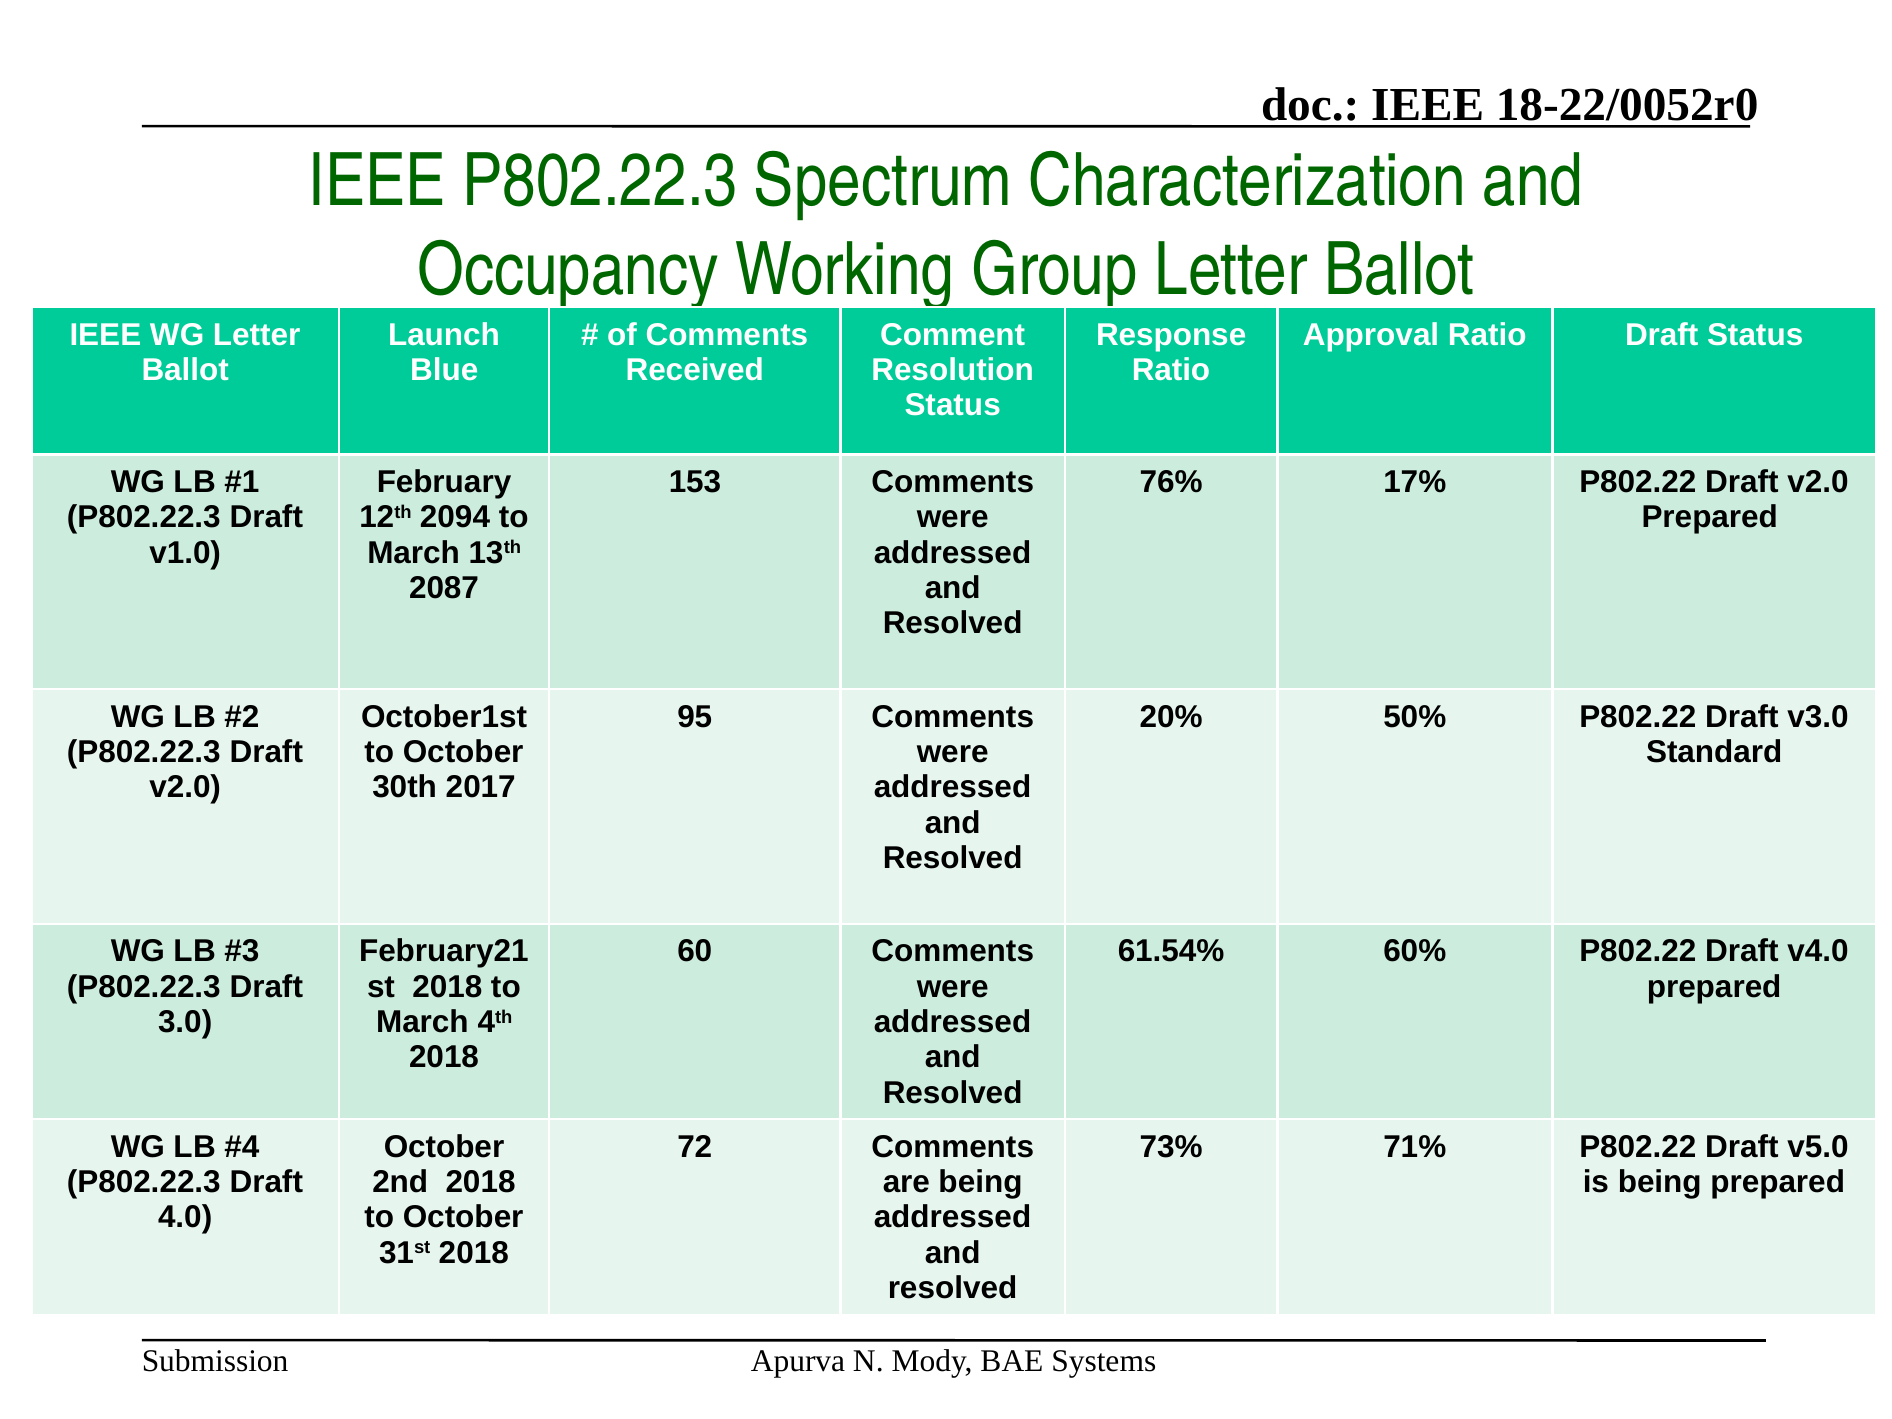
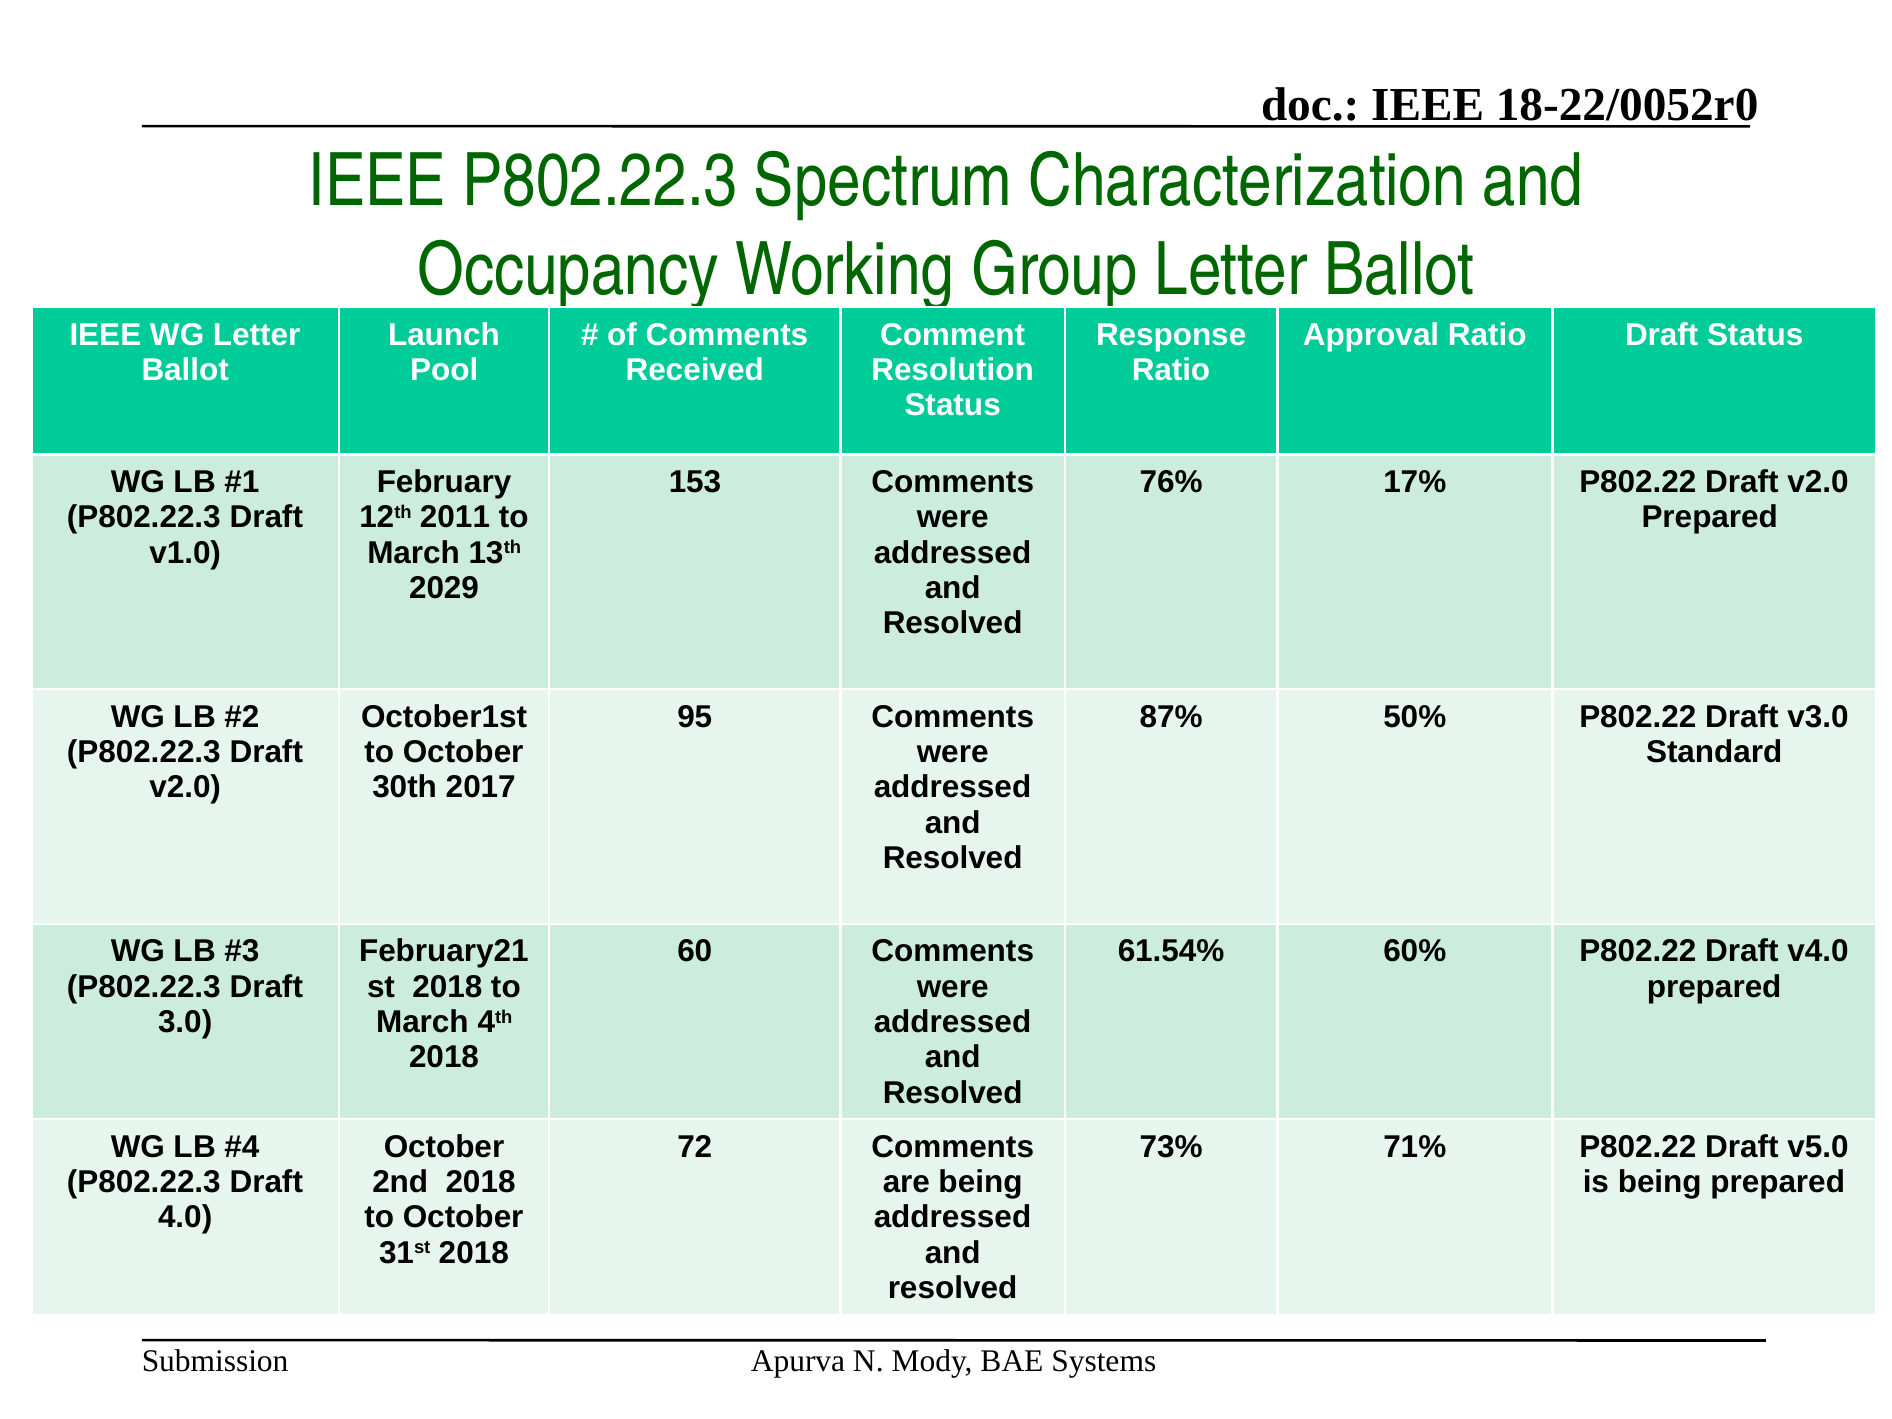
Blue: Blue -> Pool (444, 370)
2094: 2094 -> 2011 (455, 518)
2087: 2087 -> 2029 (444, 588)
20%: 20% -> 87% (1171, 717)
